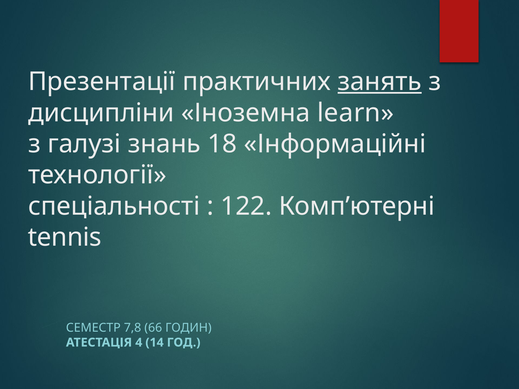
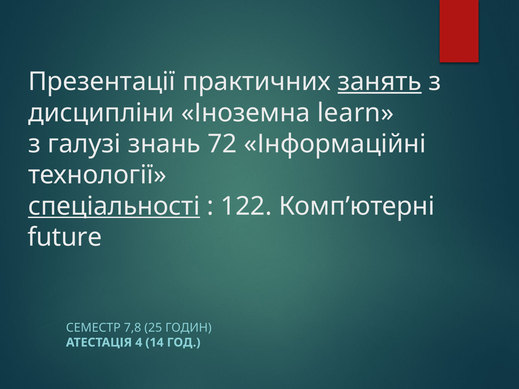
18: 18 -> 72 (222, 144)
спеціальності underline: none -> present (114, 206)
tennis: tennis -> future (65, 237)
66: 66 -> 25 (153, 328)
